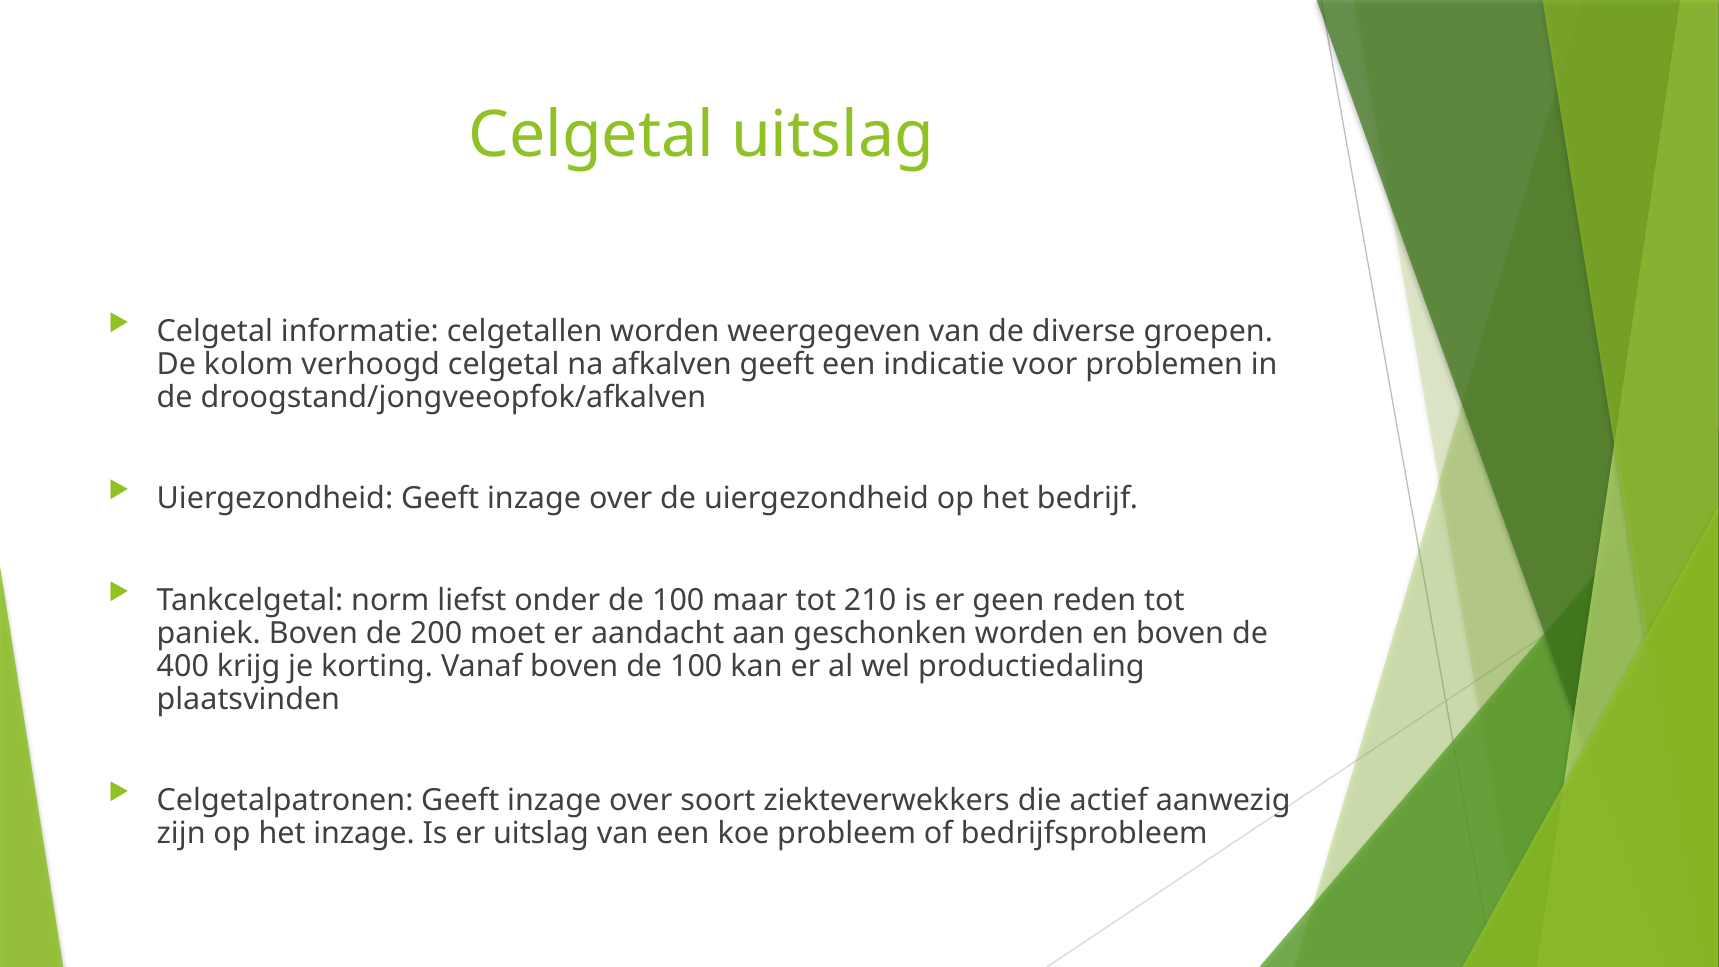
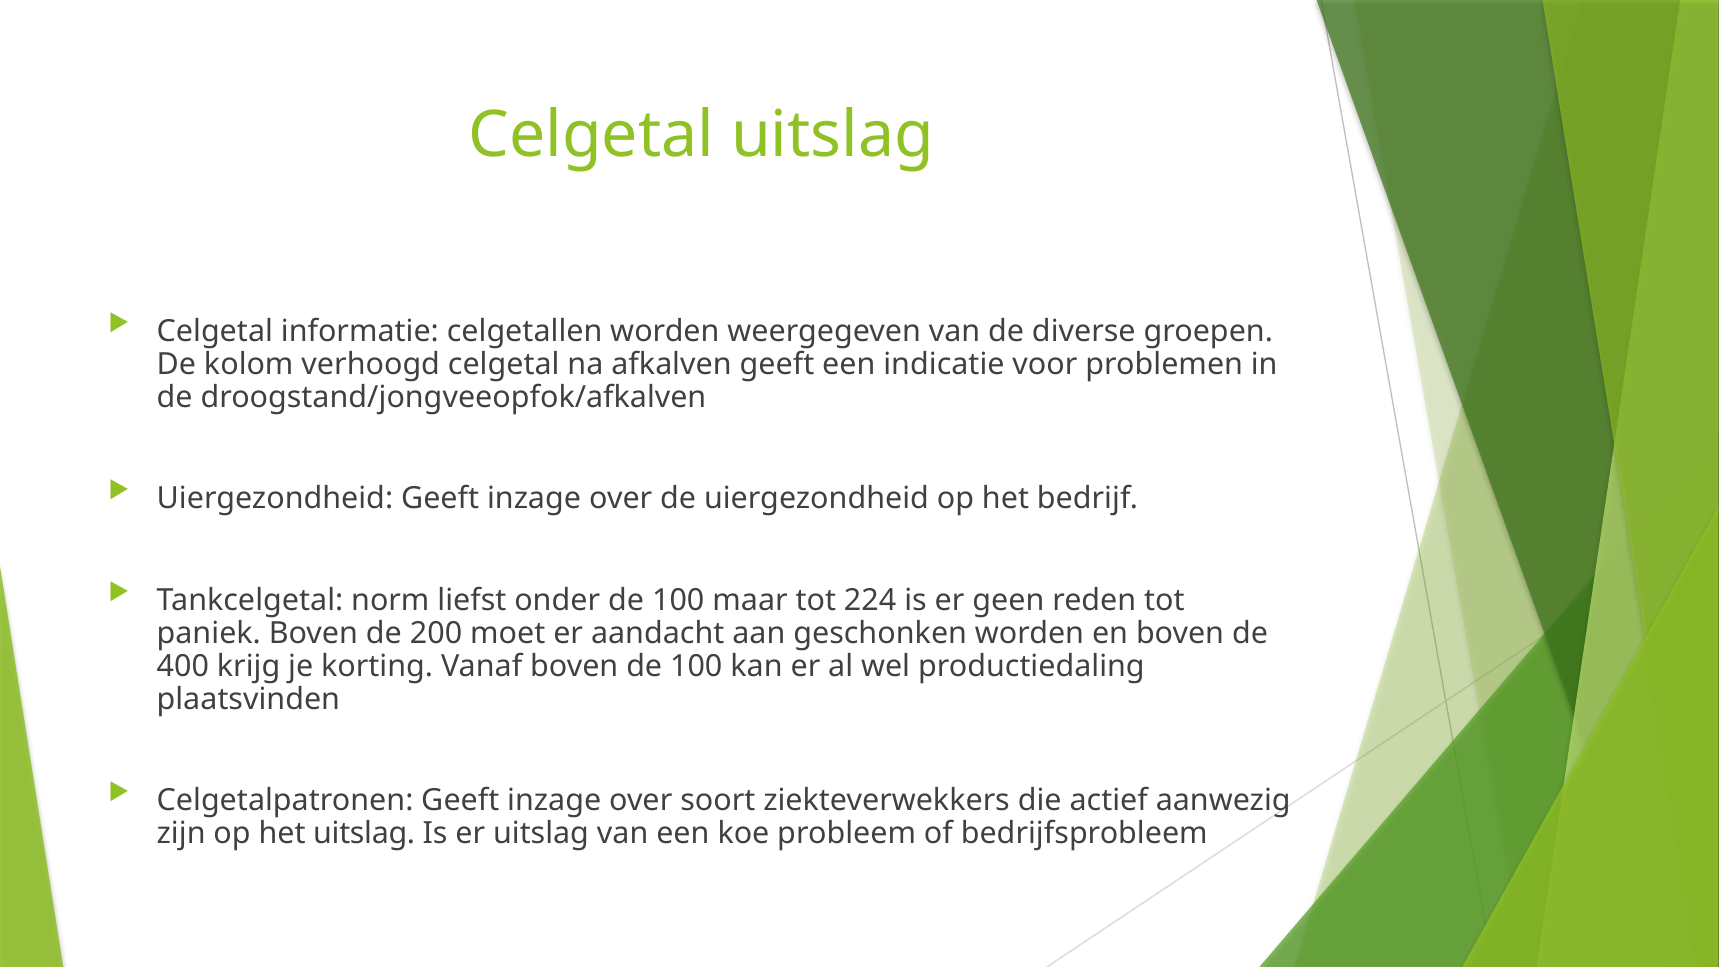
210: 210 -> 224 (870, 601)
het inzage: inzage -> uitslag (364, 834)
